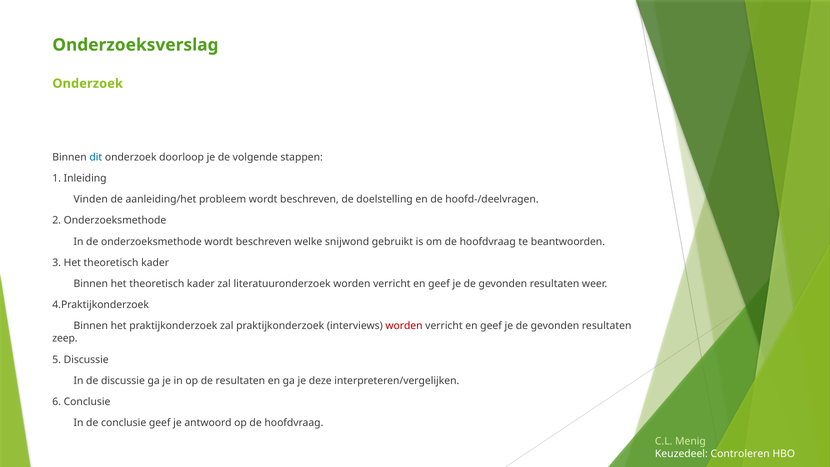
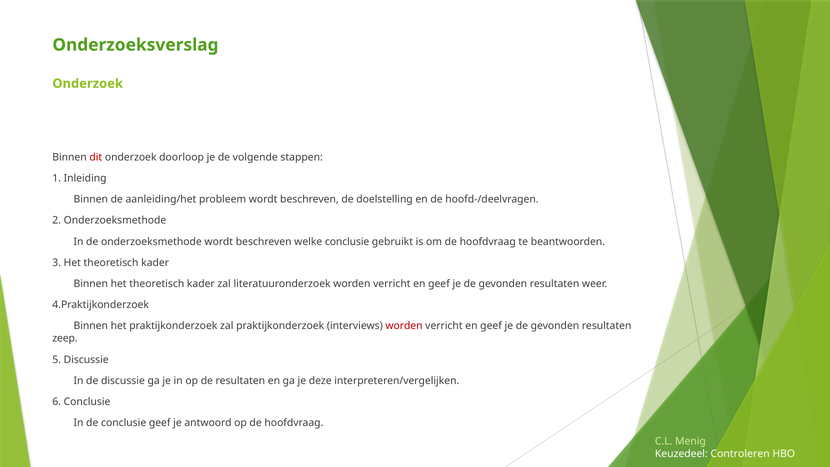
dit colour: blue -> red (96, 157)
Vinden: Vinden -> Binnen (91, 199)
welke snijwond: snijwond -> conclusie (347, 242)
